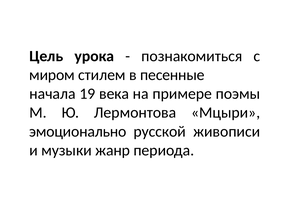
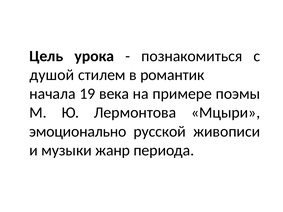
миром: миром -> душой (52, 75)
песенные: песенные -> романтик (172, 75)
